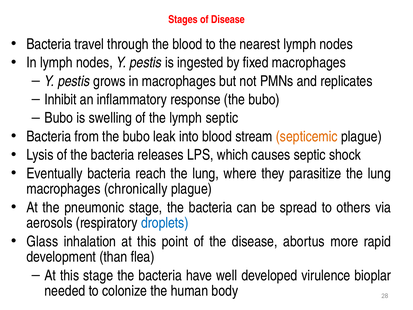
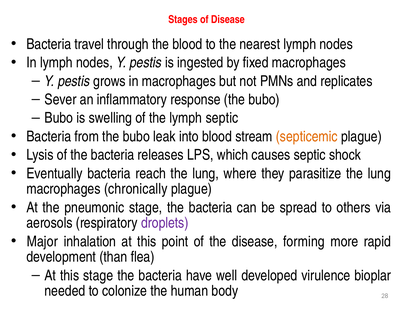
Inhibit: Inhibit -> Sever (61, 99)
droplets colour: blue -> purple (165, 223)
Glass: Glass -> Major (42, 241)
abortus: abortus -> forming (304, 241)
